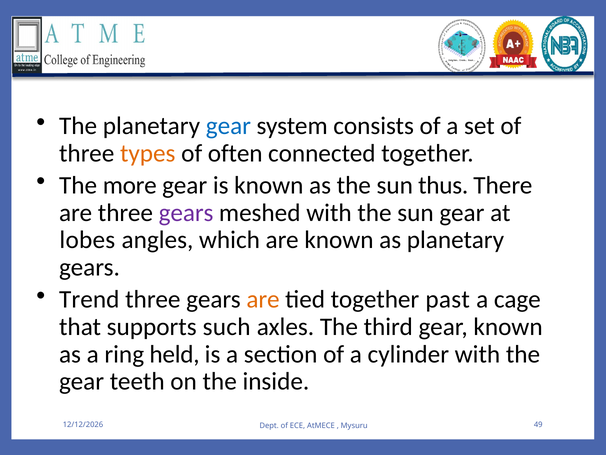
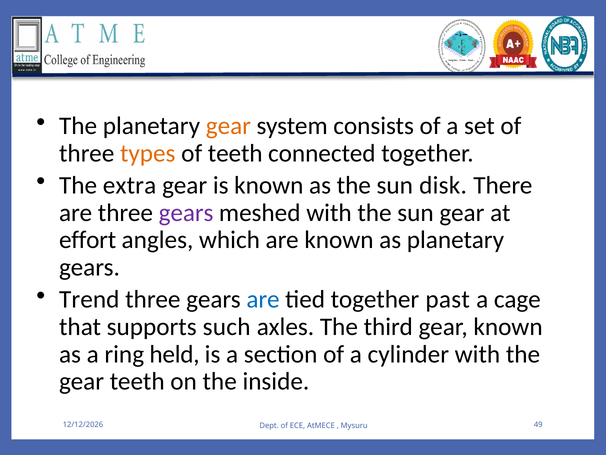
gear colour: blue -> orange (228, 126)
of often: often -> teeth (235, 153)
more: more -> extra (130, 185)
thus: thus -> disk (443, 185)
lobes: lobes -> effort (88, 240)
are colour: orange -> blue (263, 299)
